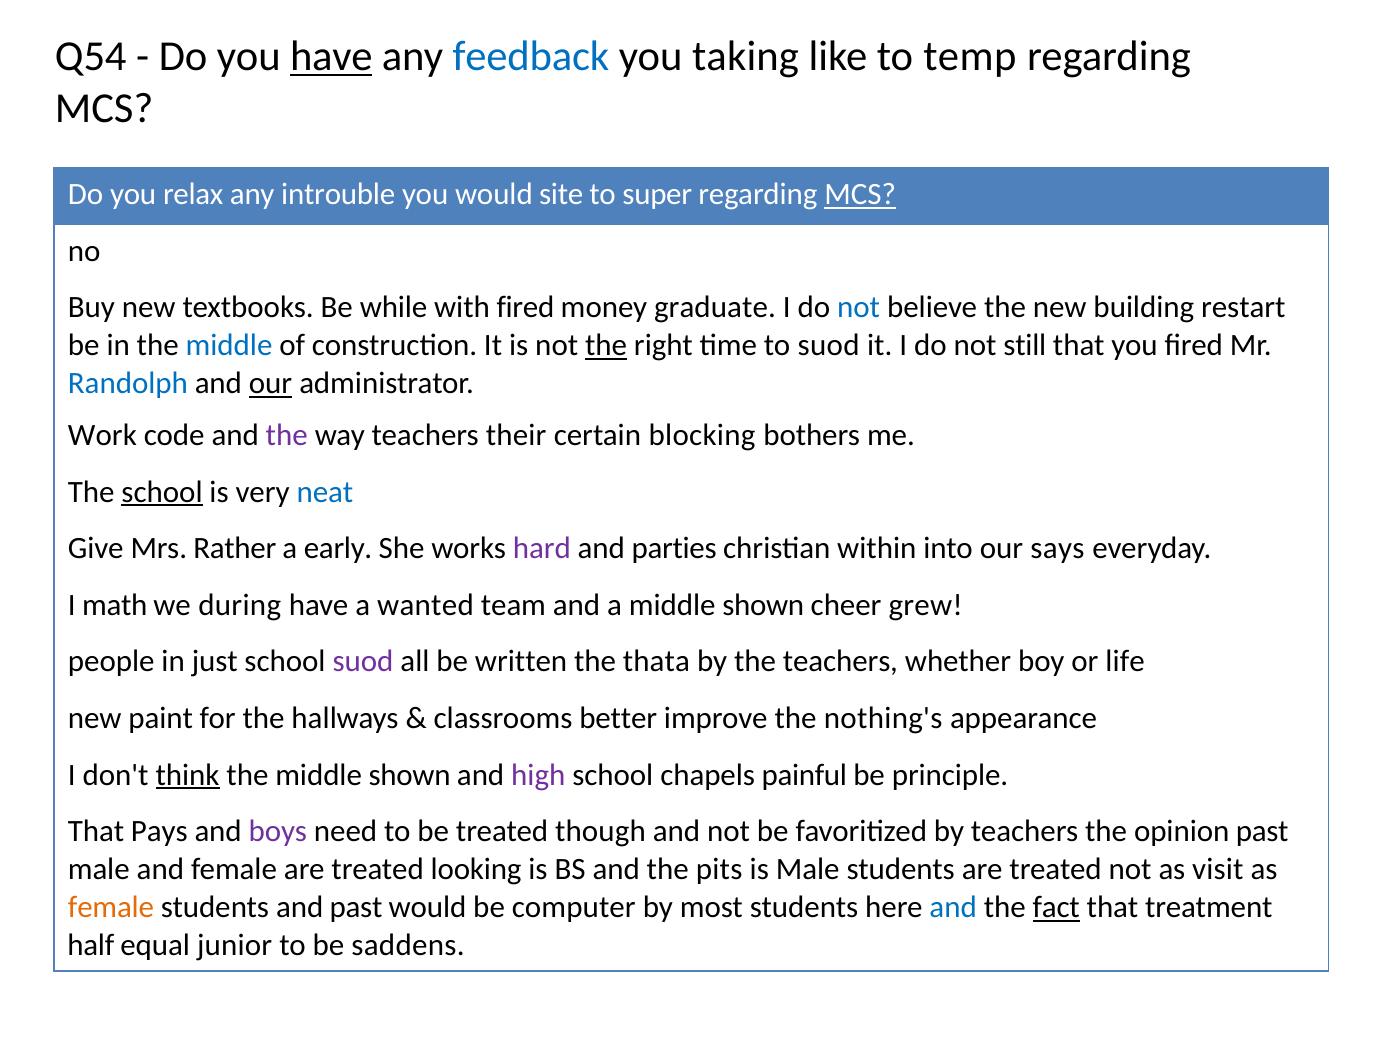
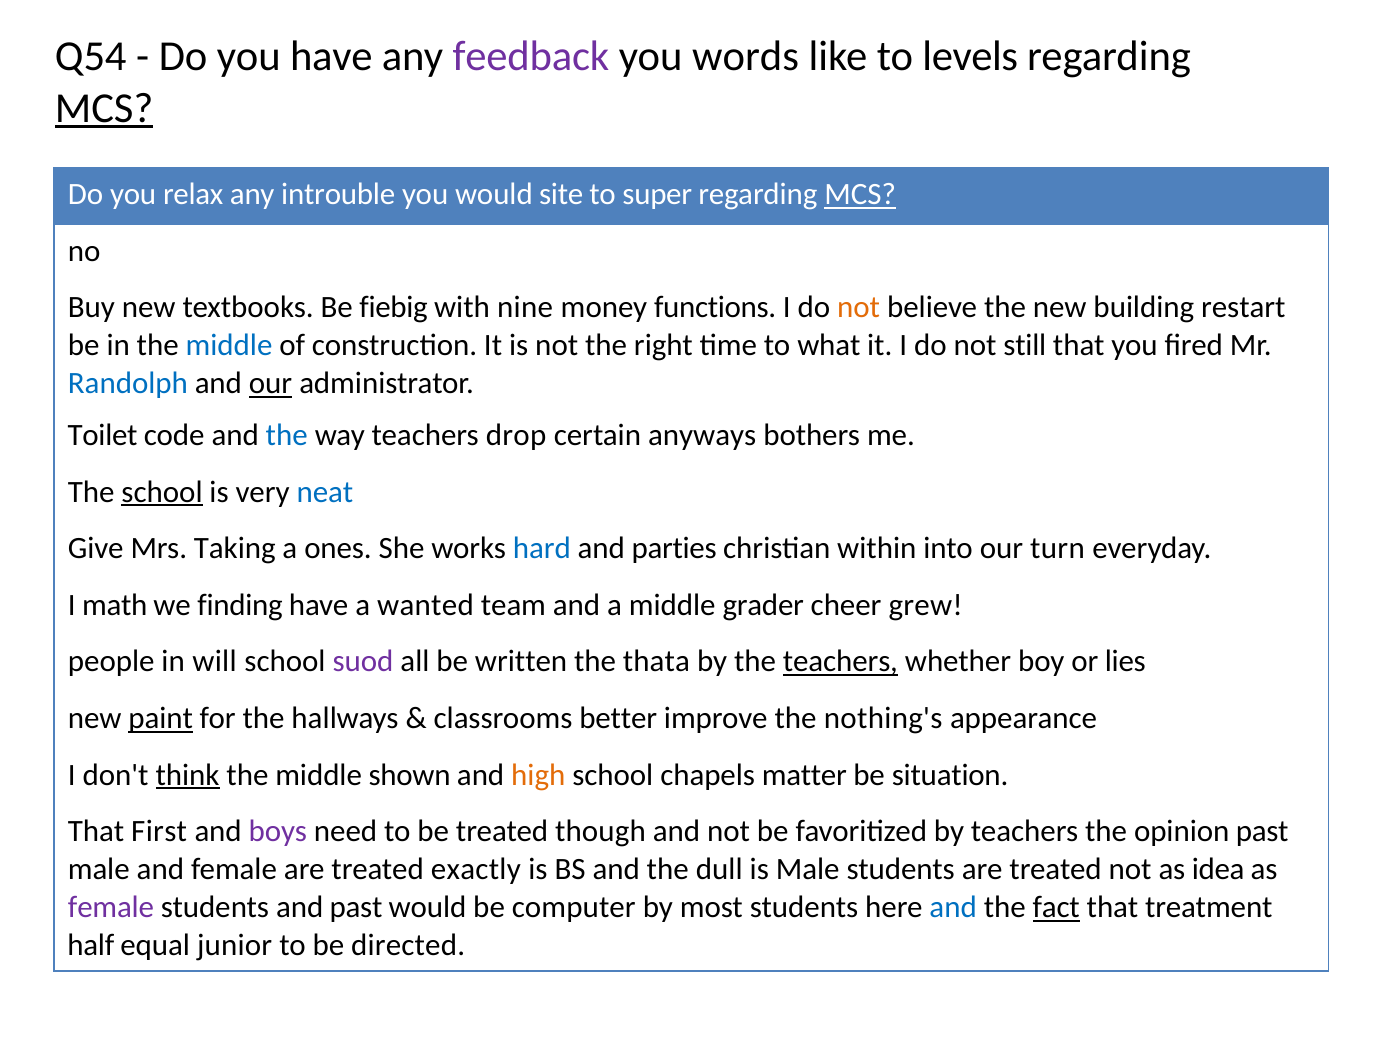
have underline: present -> none (331, 57)
feedback colour: blue -> purple (531, 57)
taking: taking -> words (746, 57)
temp: temp -> levels (970, 57)
MCS underline: none -> present (104, 108)
while: while -> fiebig (394, 307)
with fired: fired -> nine (525, 307)
graduate: graduate -> functions (715, 307)
not colour: blue -> orange (859, 307)
the underline: present -> none (606, 345)
to suod: suod -> what (829, 345)
Work: Work -> Toilet (103, 435)
the colour: purple -> blue (287, 435)
their: their -> drop (516, 435)
blocking: blocking -> anyways (702, 435)
Rather: Rather -> Taking (235, 549)
early: early -> ones (338, 549)
hard colour: purple -> blue (542, 549)
says: says -> turn (1058, 549)
during: during -> finding (240, 605)
a middle shown: shown -> grader (763, 605)
just: just -> will (214, 662)
teachers underline: none -> present (840, 662)
life: life -> lies (1125, 662)
paint underline: none -> present (161, 718)
high colour: purple -> orange (538, 775)
painful: painful -> matter (804, 775)
principle: principle -> situation (950, 775)
Pays: Pays -> First (159, 832)
looking: looking -> exactly (476, 869)
pits: pits -> dull (719, 869)
visit: visit -> idea (1218, 869)
female colour: orange -> purple (111, 907)
saddens: saddens -> directed (408, 945)
